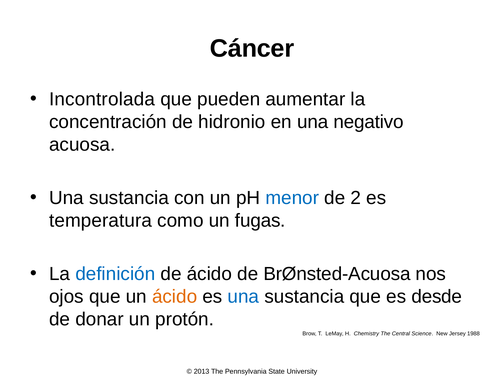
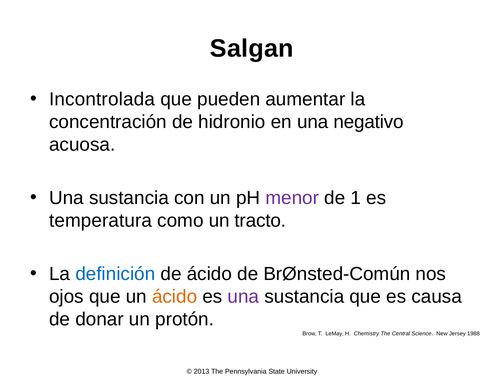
Cáncer: Cáncer -> Salgan (252, 48)
menor colour: blue -> purple (292, 198)
2: 2 -> 1 (356, 198)
fugas: fugas -> tracto (260, 221)
BrØnsted-Acuosa: BrØnsted-Acuosa -> BrØnsted-Común (337, 274)
una colour: blue -> purple (243, 296)
desde: desde -> causa (437, 296)
